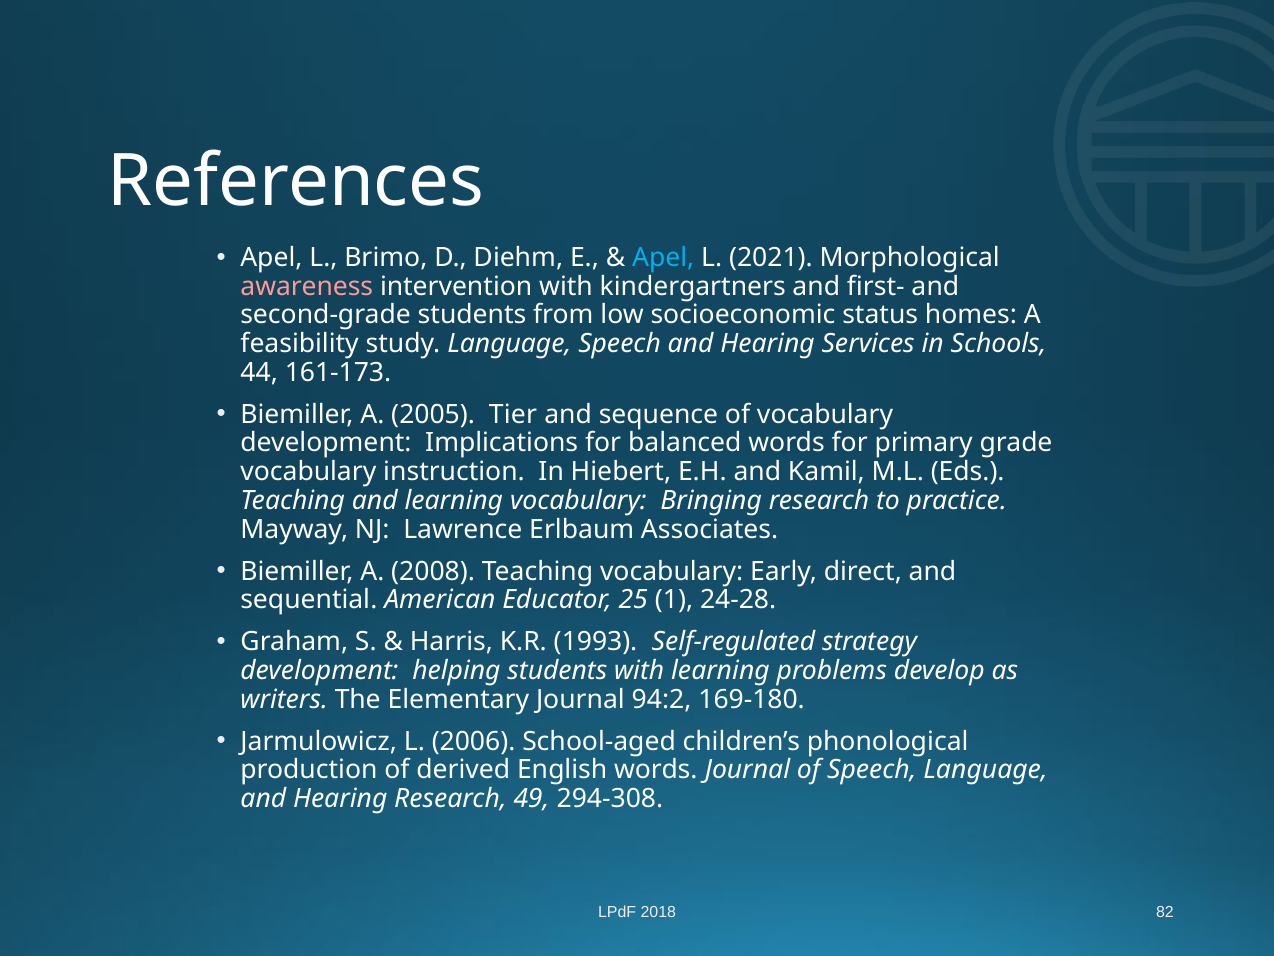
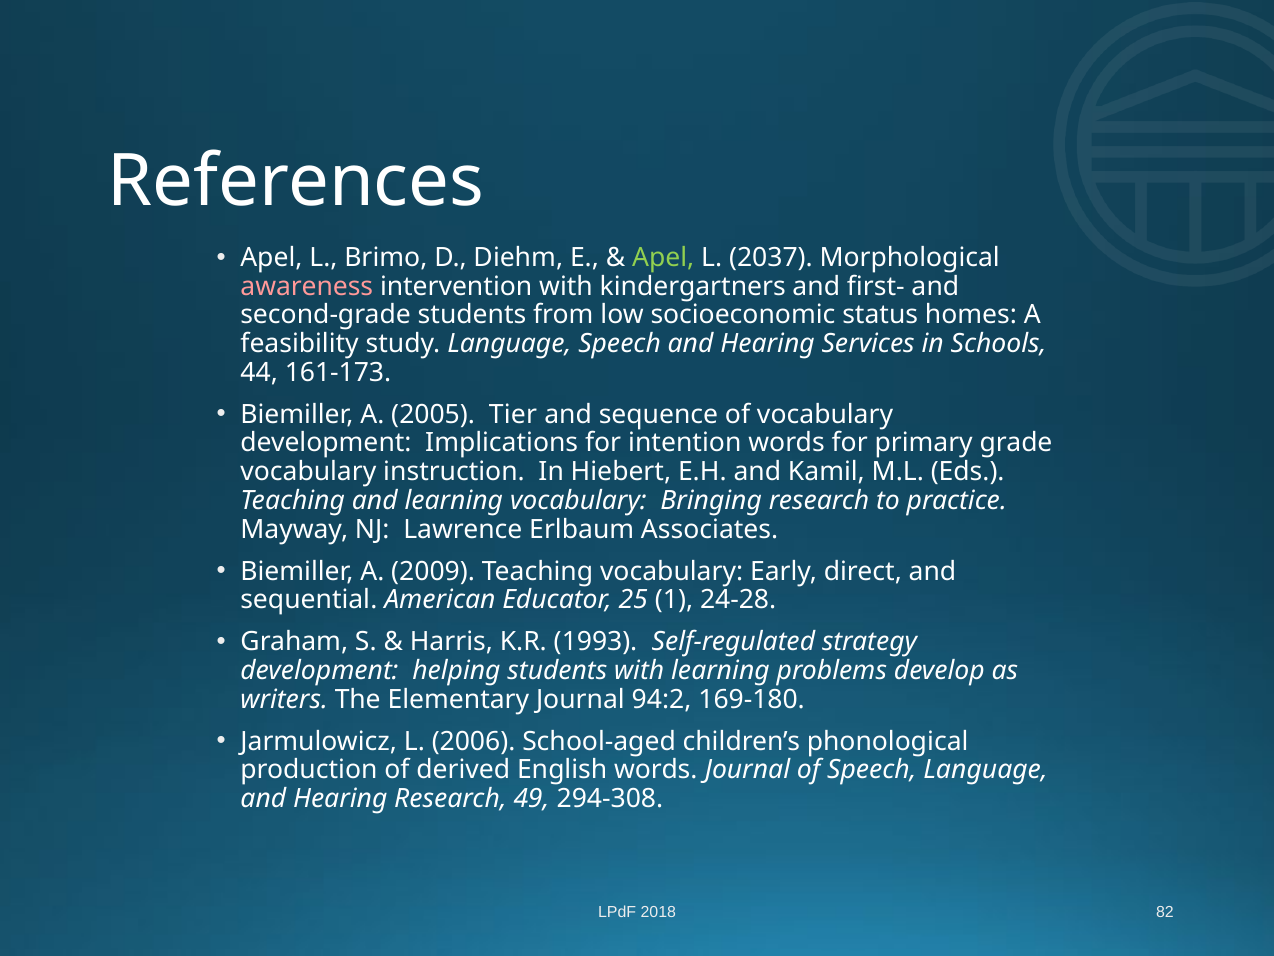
Apel colour: light blue -> light green (663, 257)
2021: 2021 -> 2037 (771, 257)
balanced: balanced -> intention (685, 443)
2008: 2008 -> 2009 (433, 571)
